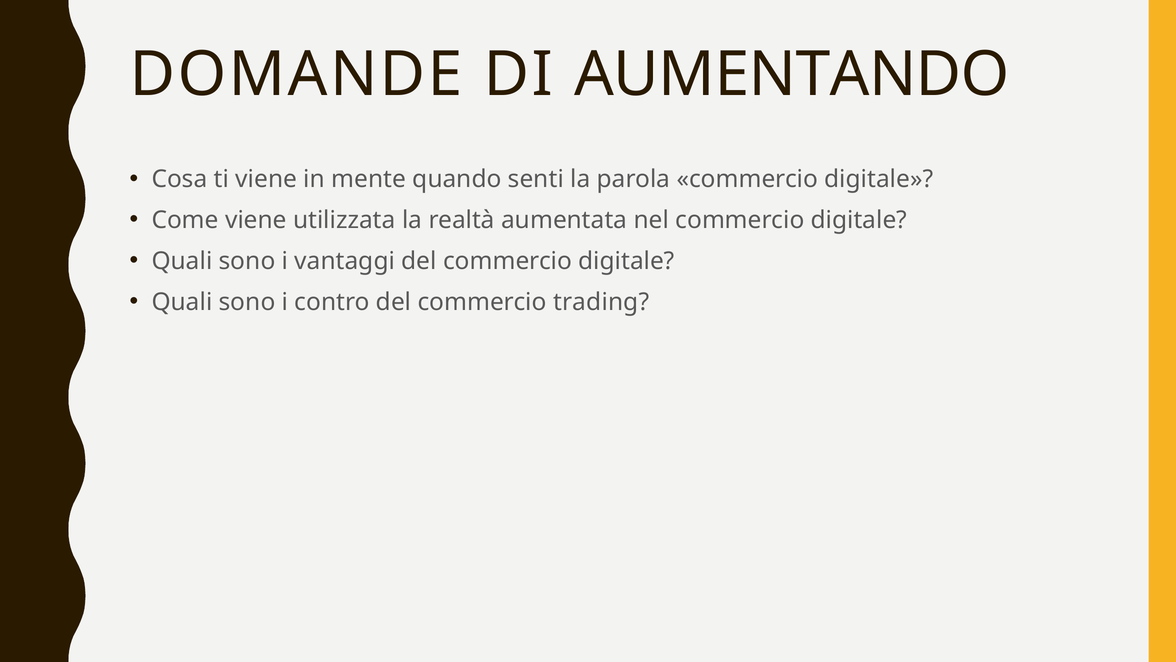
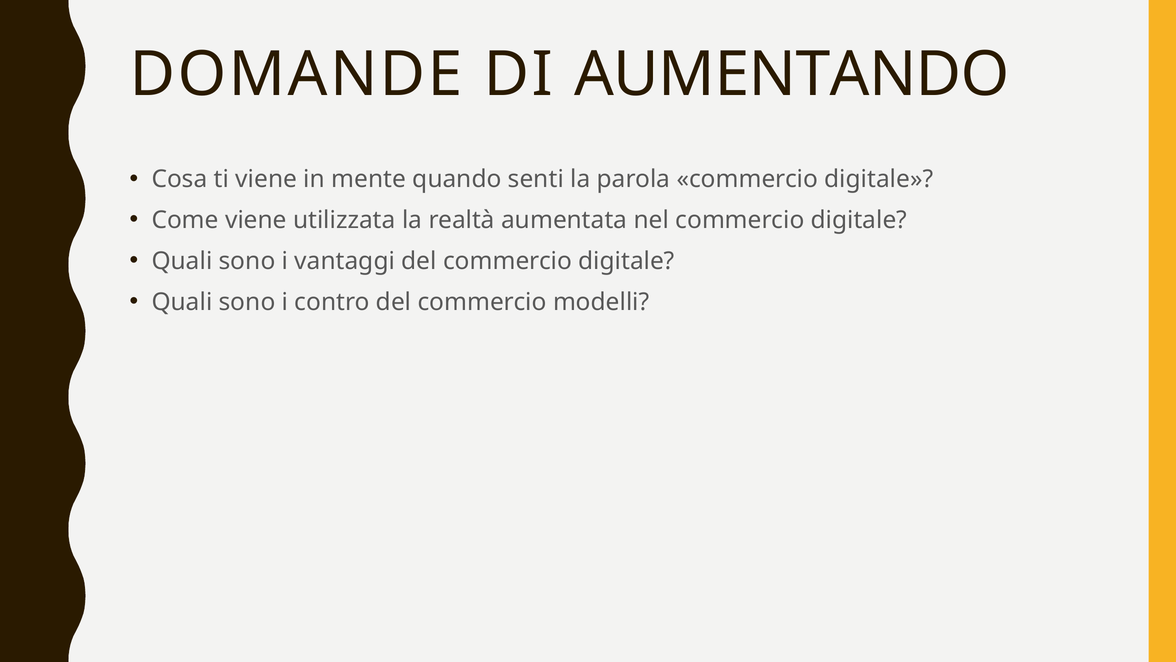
trading: trading -> modelli (601, 302)
